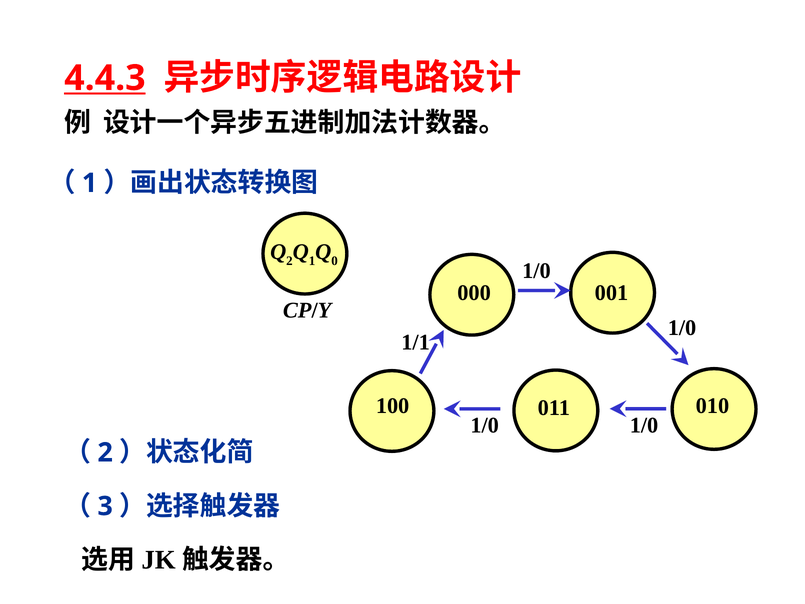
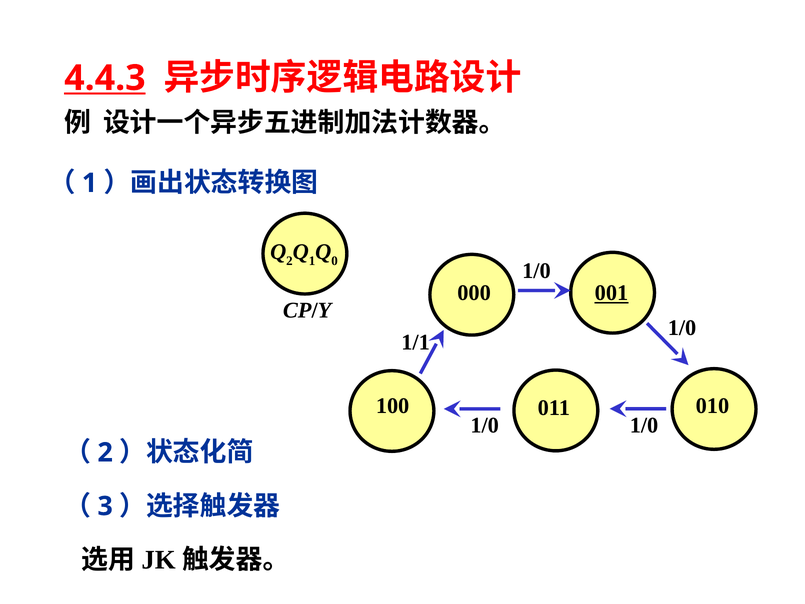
001 underline: none -> present (612, 293)
